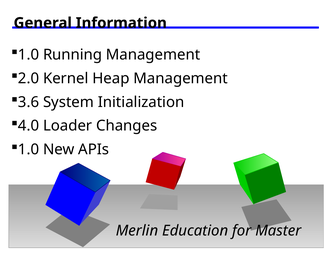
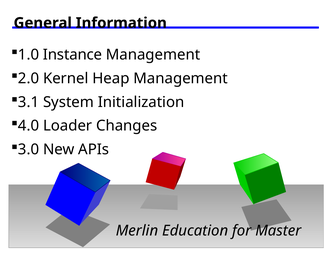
Running: Running -> Instance (73, 55)
3.6: 3.6 -> 3.1 (29, 102)
1.0: 1.0 -> 3.0 (29, 149)
